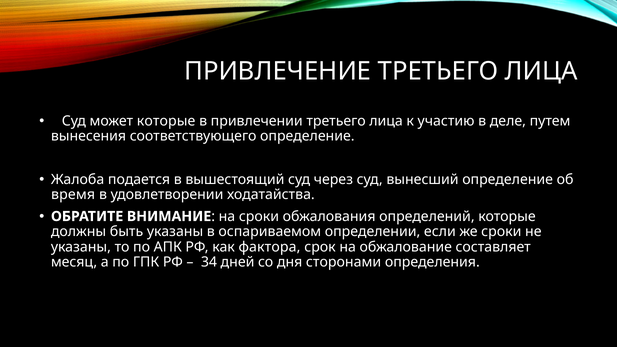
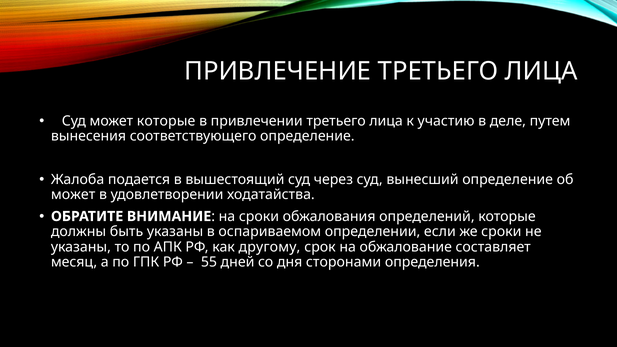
время: время -> может (73, 195)
фактора: фактора -> другому (270, 247)
34: 34 -> 55 (209, 262)
